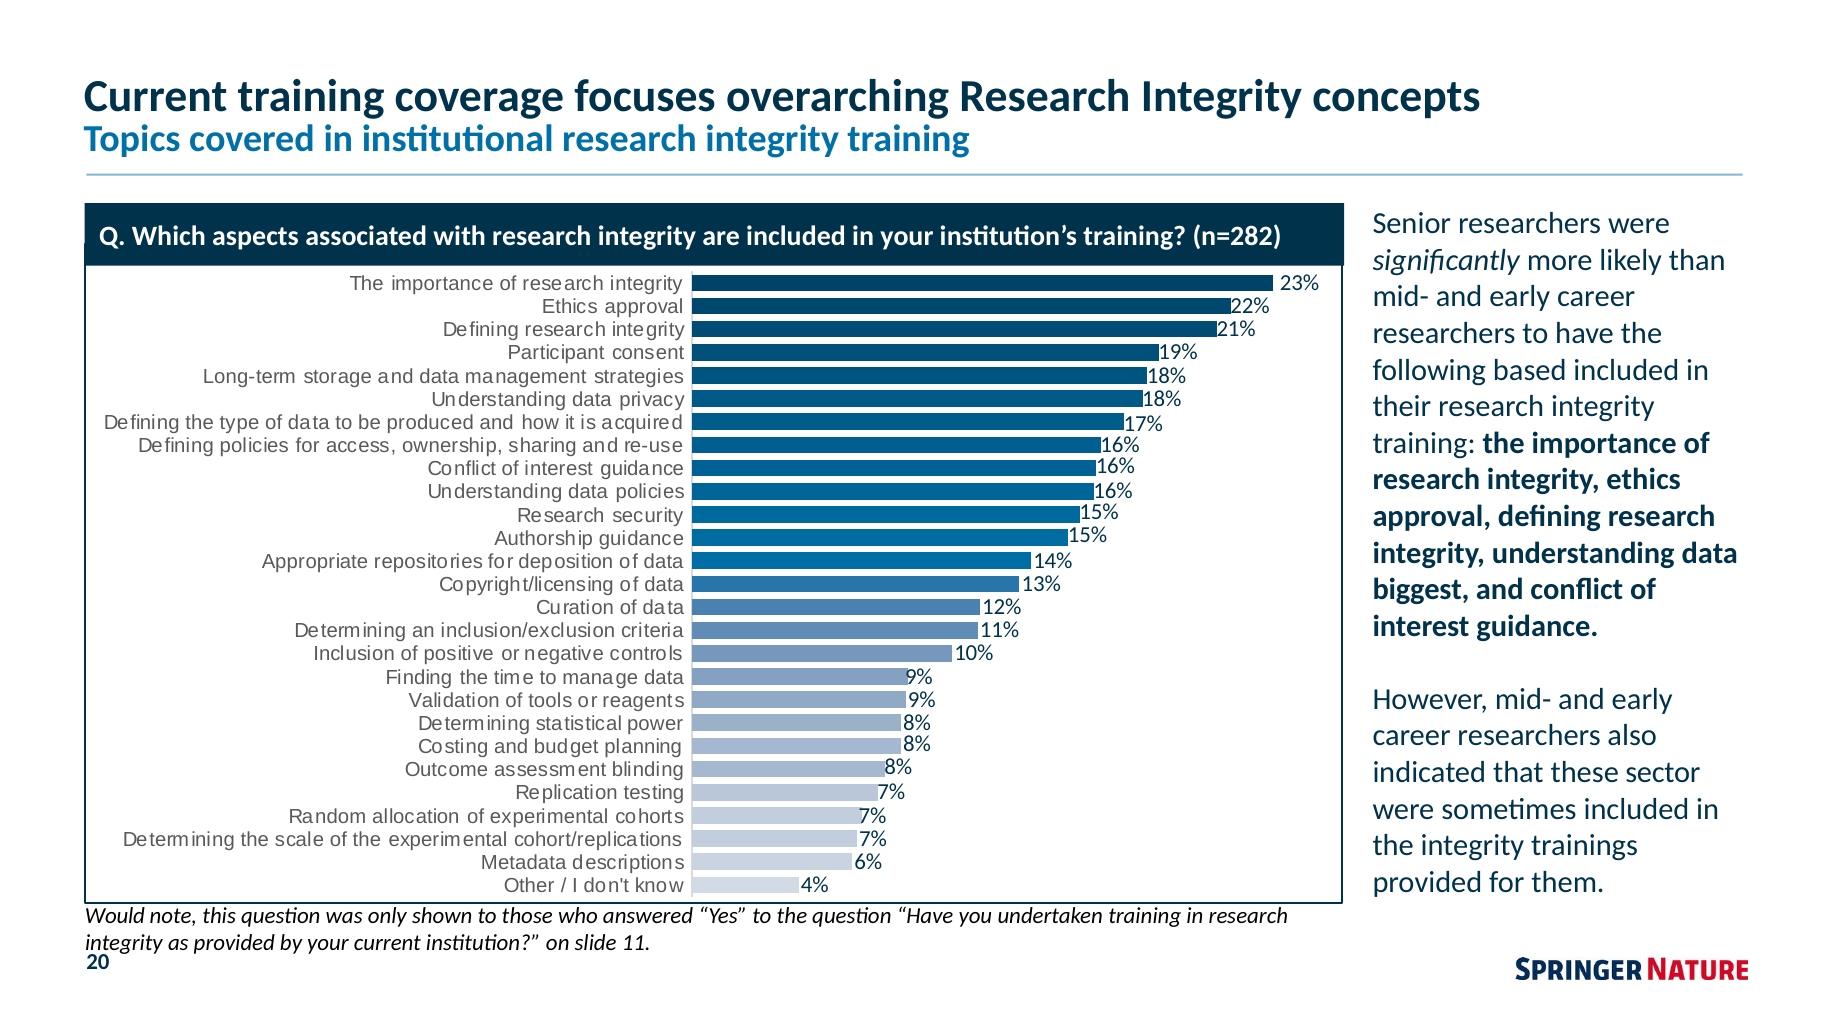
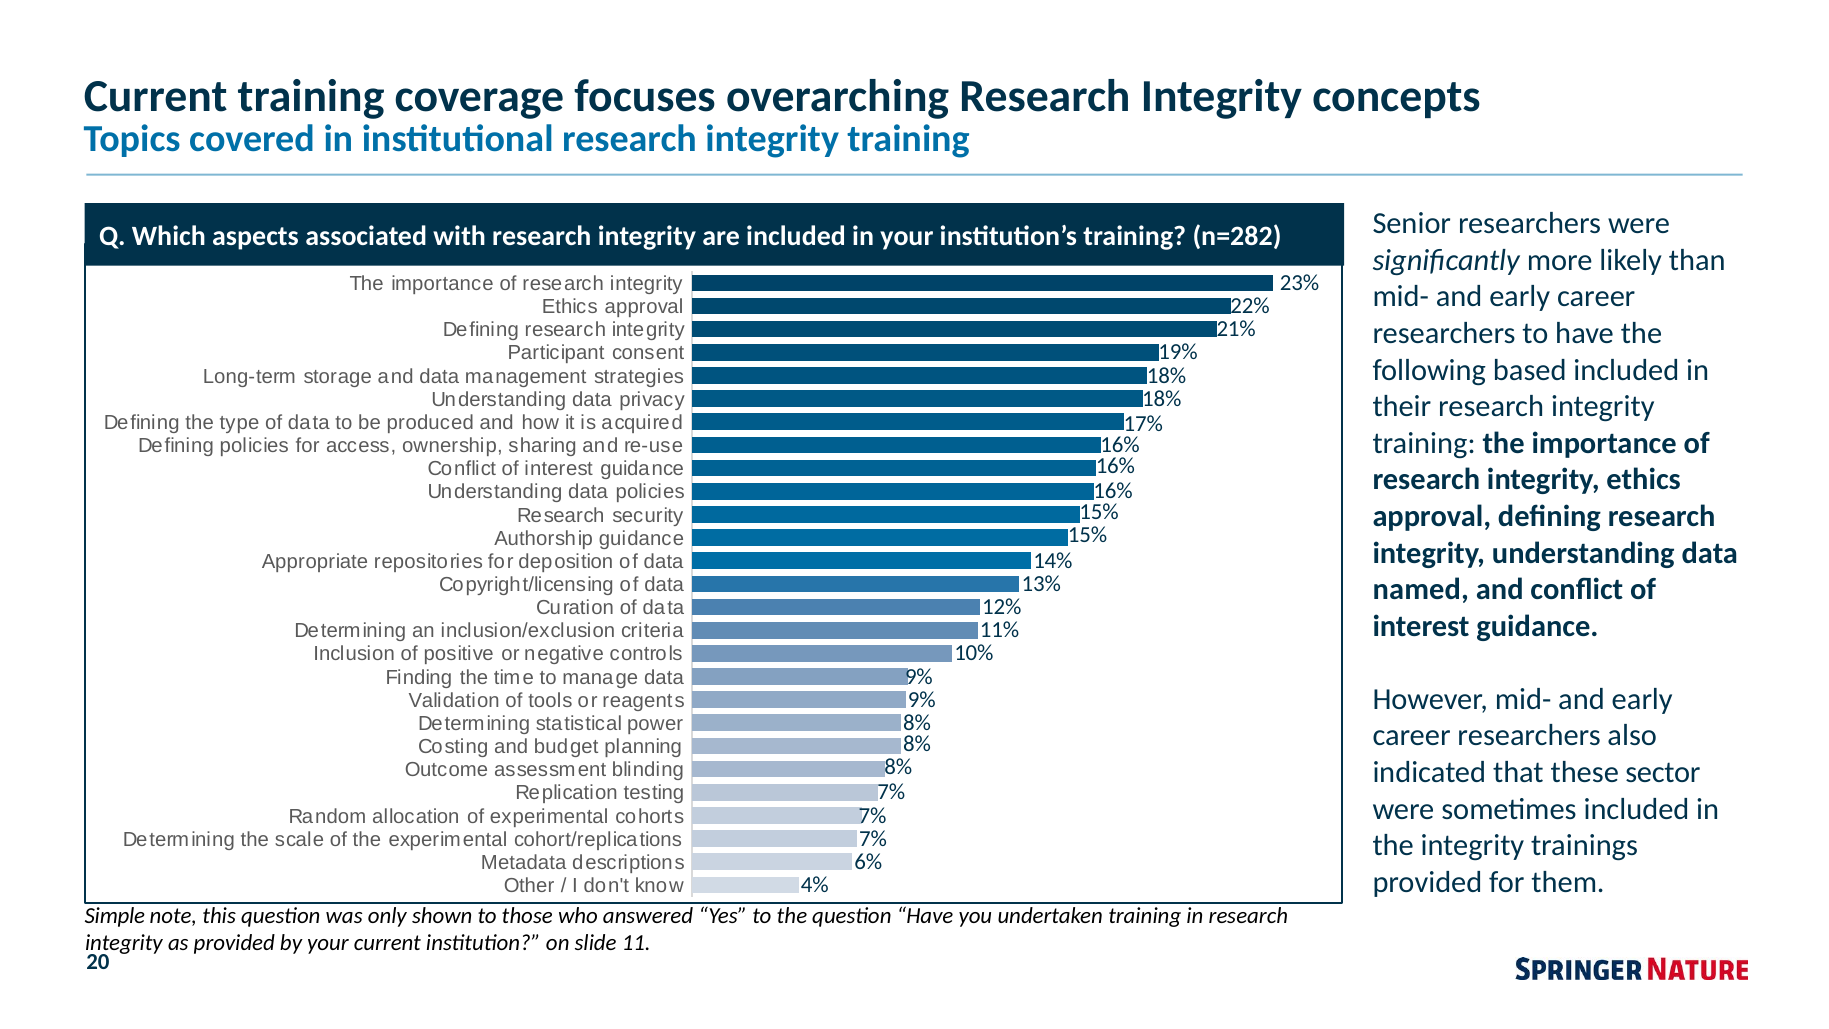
biggest: biggest -> named (1421, 589)
Would: Would -> Simple (115, 915)
